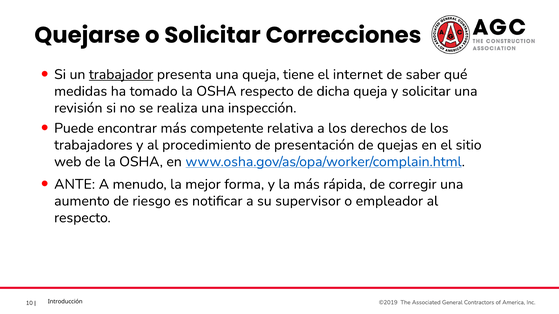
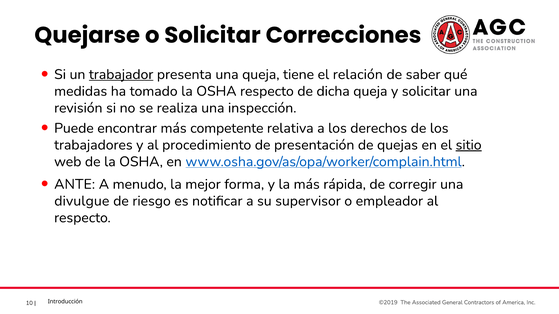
internet: internet -> relación (358, 74)
sitio underline: none -> present (469, 145)
aumento: aumento -> divulgue (82, 201)
